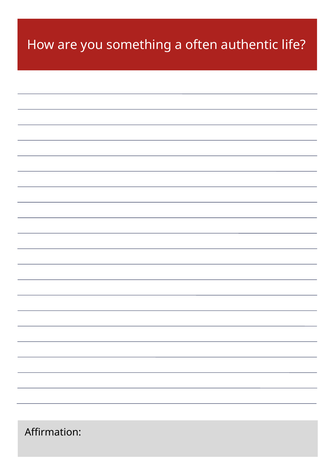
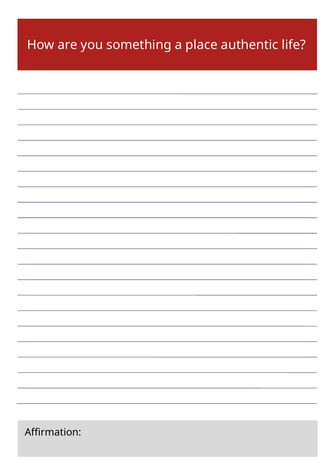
often: often -> place (202, 45)
